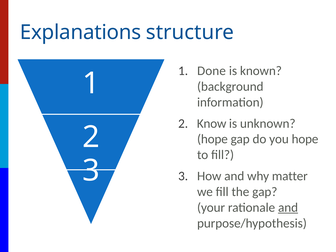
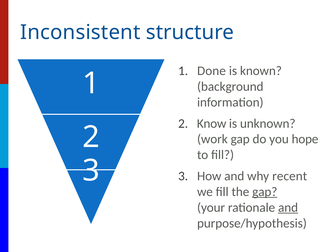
Explanations: Explanations -> Inconsistent (80, 32)
hope: hope -> work (212, 139)
matter: matter -> recent (290, 176)
gap underline: none -> present (265, 192)
